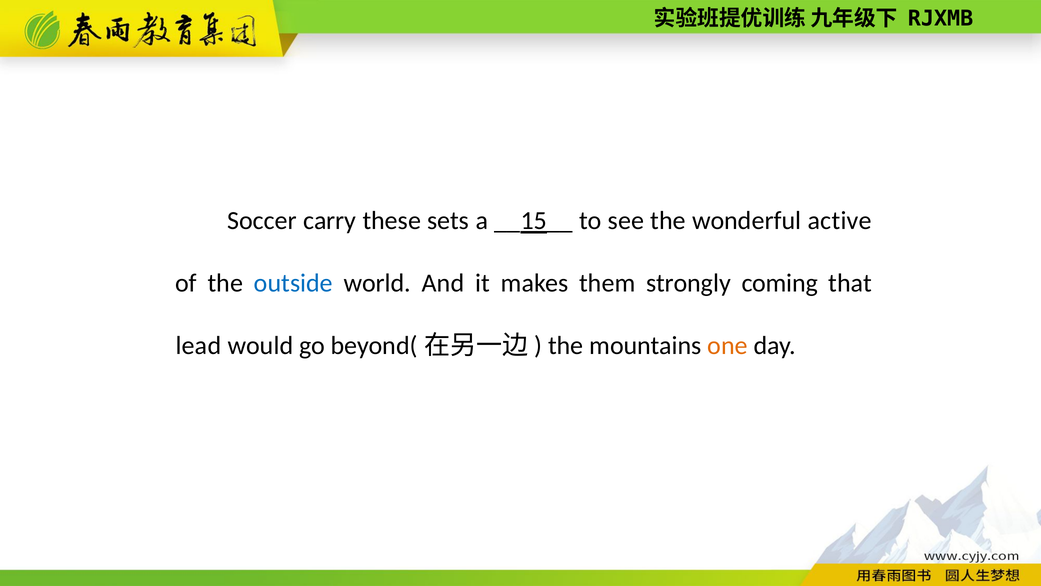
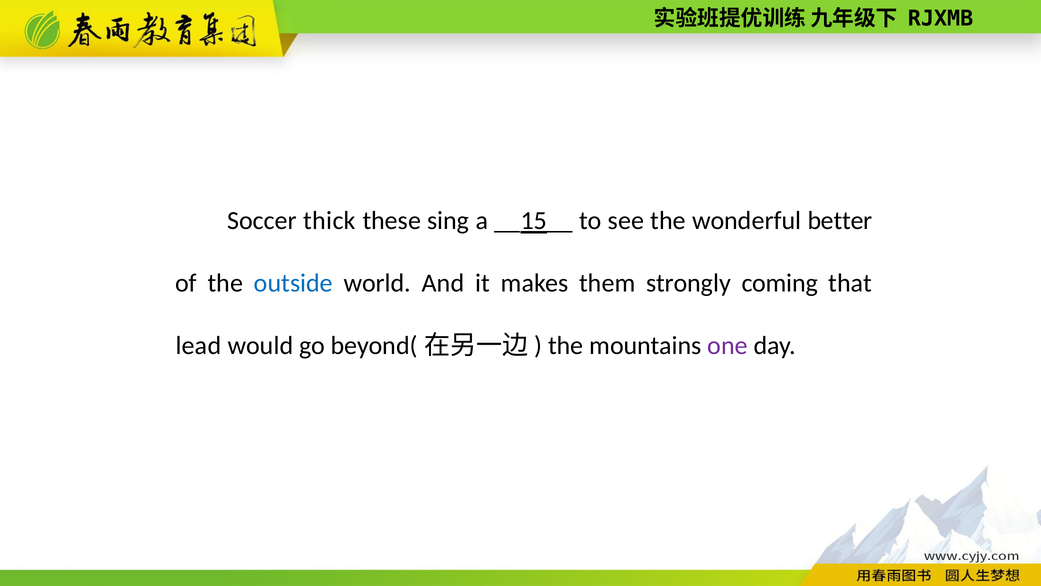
carry: carry -> thick (330, 221)
sets: sets -> sing (448, 221)
active: active -> better (840, 221)
one colour: orange -> purple (728, 346)
